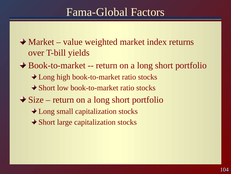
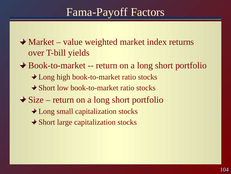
Fama-Global: Fama-Global -> Fama-Payoff (97, 12)
